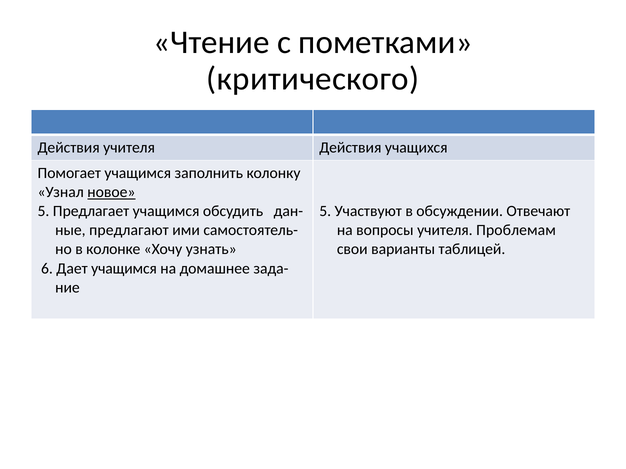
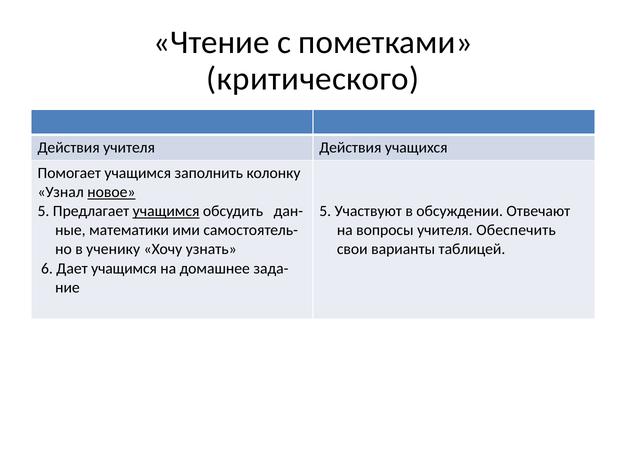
учащимся underline: none -> present (166, 211)
предлагают: предлагают -> математики (129, 230)
Проблемам: Проблемам -> Обеспечить (516, 230)
колонке: колонке -> ученику (113, 250)
